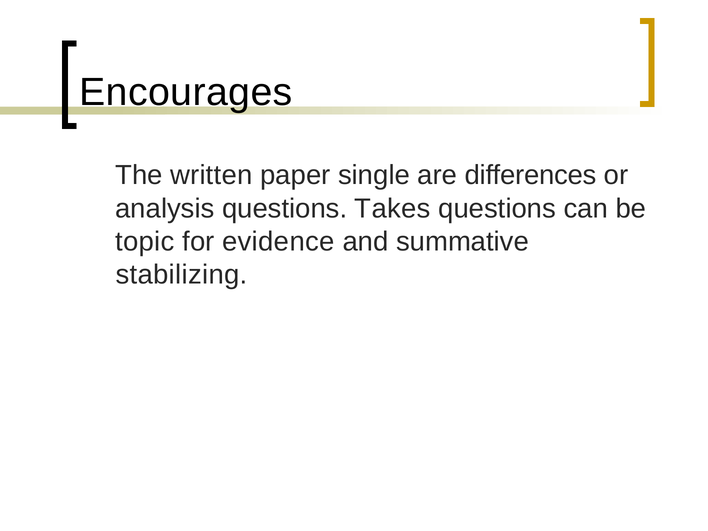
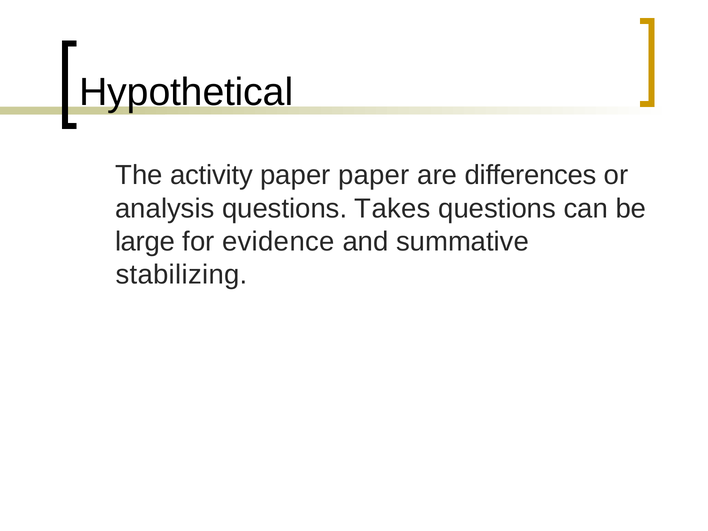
Encourages: Encourages -> Hypothetical (186, 92)
written: written -> activity (212, 175)
paper single: single -> paper (374, 175)
topic: topic -> large (145, 241)
